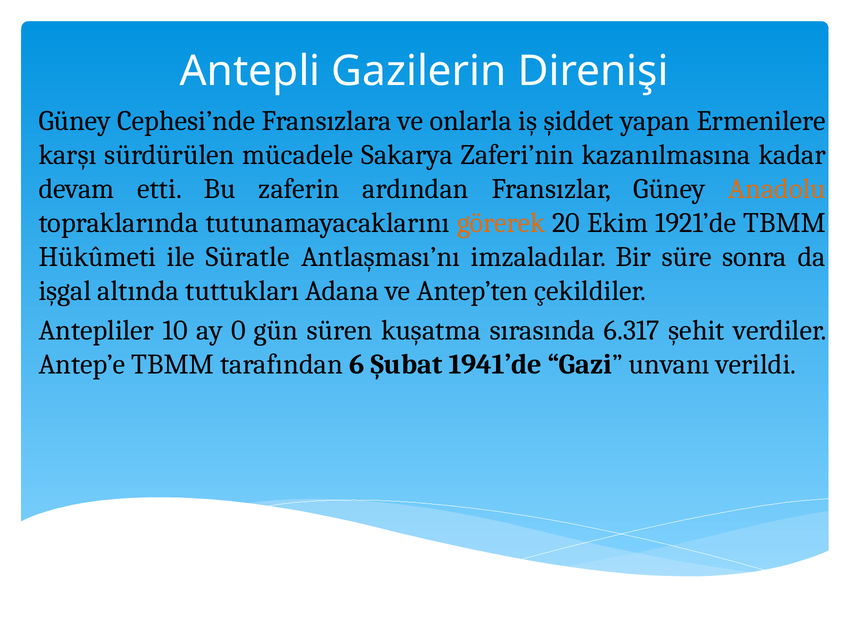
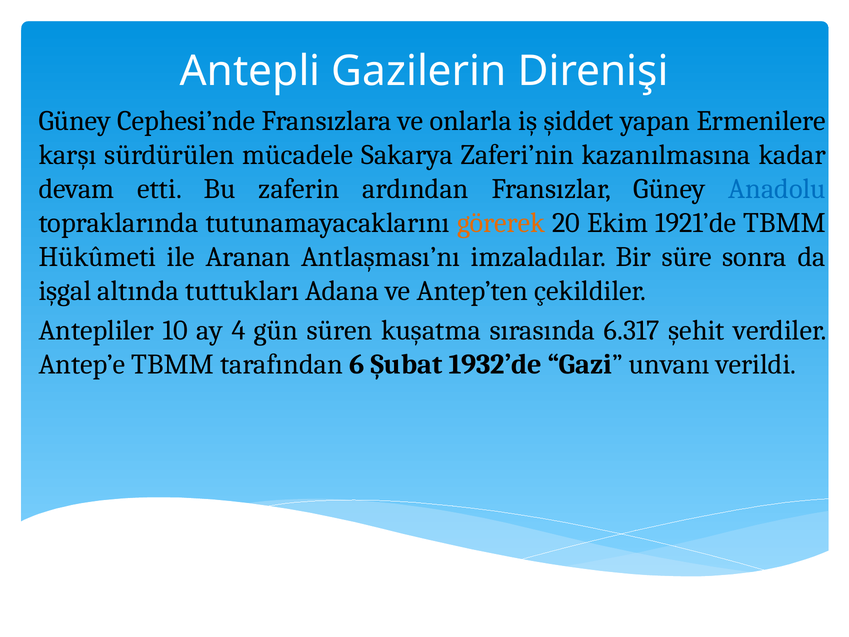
Anadolu colour: orange -> blue (777, 189)
Süratle: Süratle -> Aranan (248, 257)
0: 0 -> 4 (238, 330)
1941’de: 1941’de -> 1932’de (495, 364)
